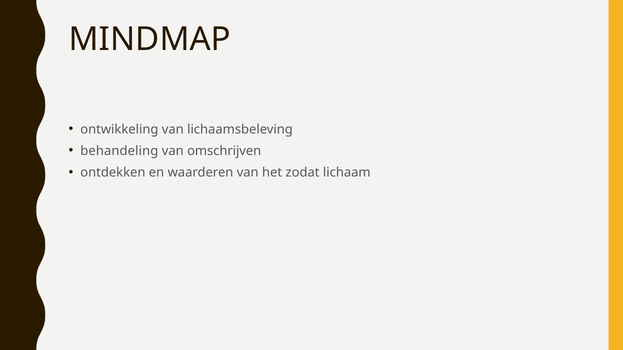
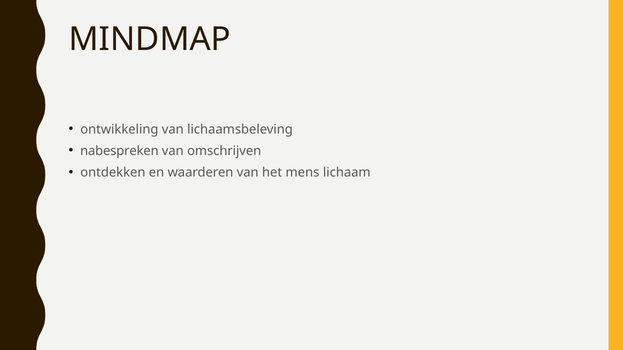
behandeling: behandeling -> nabespreken (119, 151)
zodat: zodat -> mens (302, 173)
